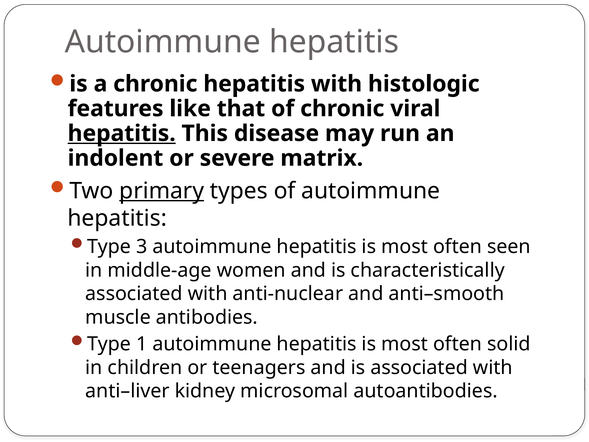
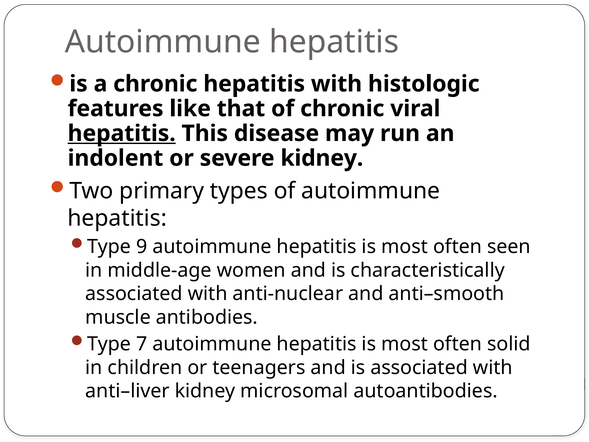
severe matrix: matrix -> kidney (322, 158)
primary underline: present -> none (162, 191)
3: 3 -> 9 (142, 247)
1: 1 -> 7 (142, 344)
